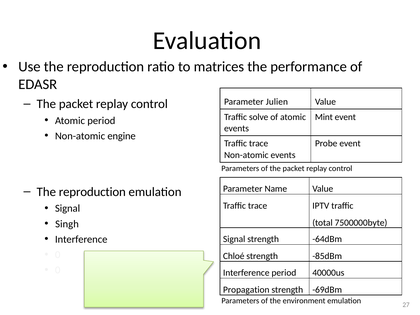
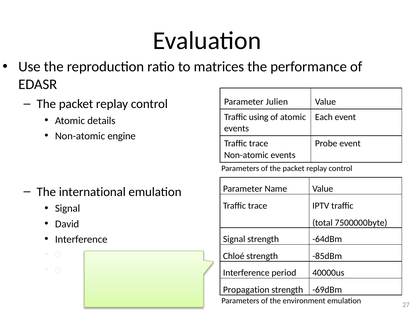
solve: solve -> using (259, 117)
Mint: Mint -> Each (324, 117)
Atomic period: period -> details (101, 121)
reproduction: reproduction -> international (92, 192)
Singh: Singh -> David (67, 224)
